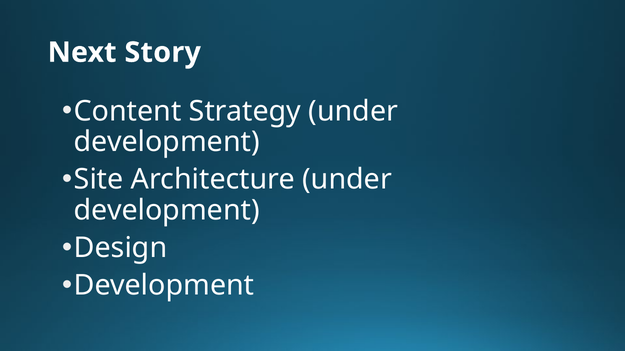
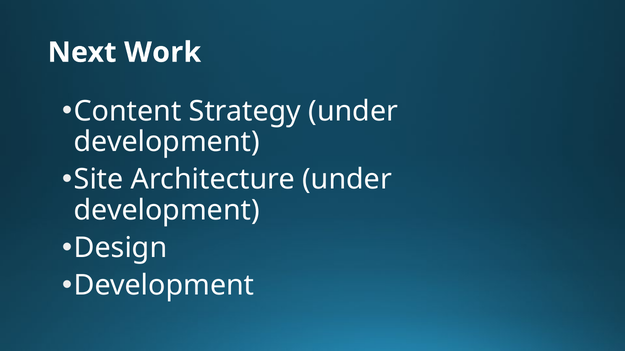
Story: Story -> Work (163, 53)
